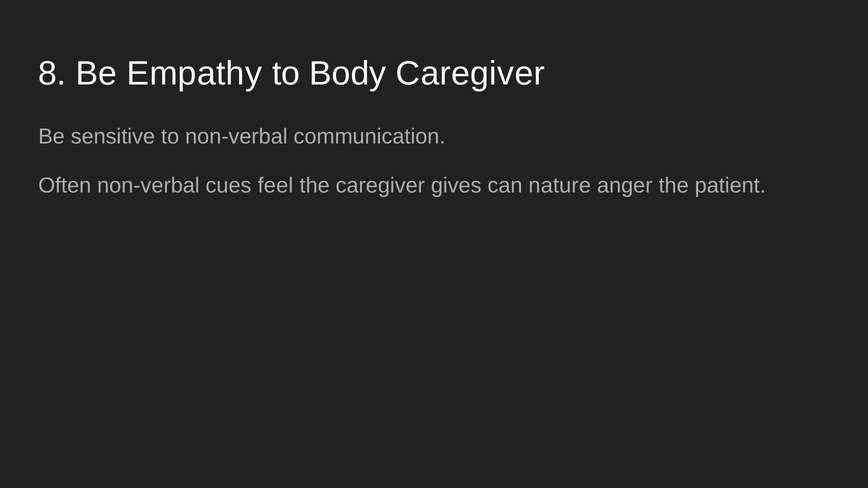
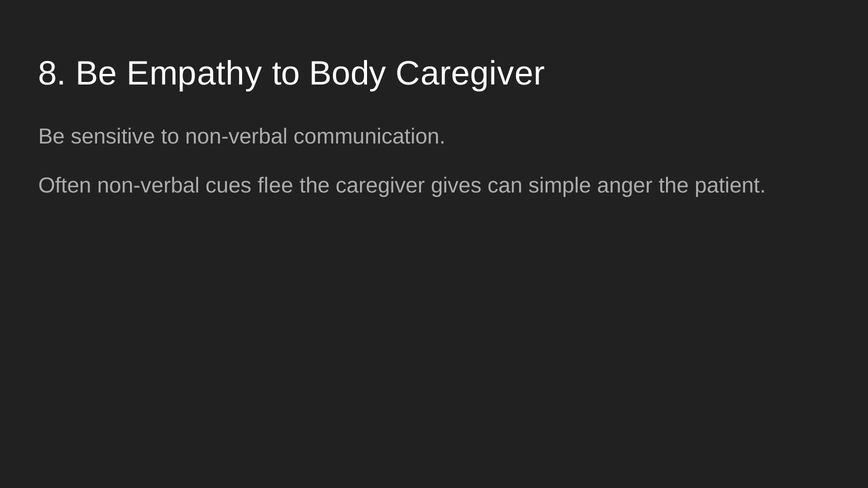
feel: feel -> flee (275, 186)
nature: nature -> simple (560, 186)
